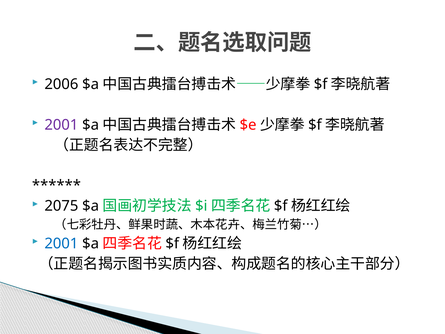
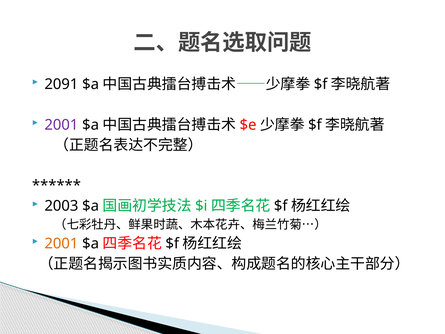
2006: 2006 -> 2091 (61, 84)
2075: 2075 -> 2003 (61, 206)
2001 colour: blue -> orange (61, 243)
